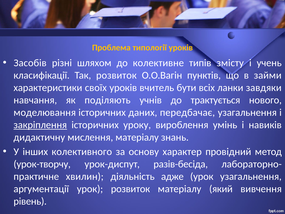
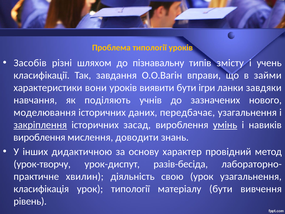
колективне: колективне -> пізнавальну (158, 63)
Так розвиток: розвиток -> завдання (116, 75)
пунктів: пунктів -> вправи (204, 75)
своїх: своїх -> вони (96, 88)
вчитель: вчитель -> виявити (157, 88)
всіх: всіх -> ігри (207, 88)
трактується: трактується -> зазначених (215, 100)
уроку: уроку -> засад (137, 125)
умінь underline: none -> present (225, 125)
дидактичну: дидактичну -> вироблення (39, 137)
мислення матеріалу: матеріалу -> доводити (137, 137)
колективного: колективного -> дидактичною (82, 152)
адже: адже -> свою (172, 176)
аргументації: аргументації -> класифікація (41, 189)
урок розвиток: розвиток -> типології (130, 189)
матеріалу який: який -> бути (221, 189)
